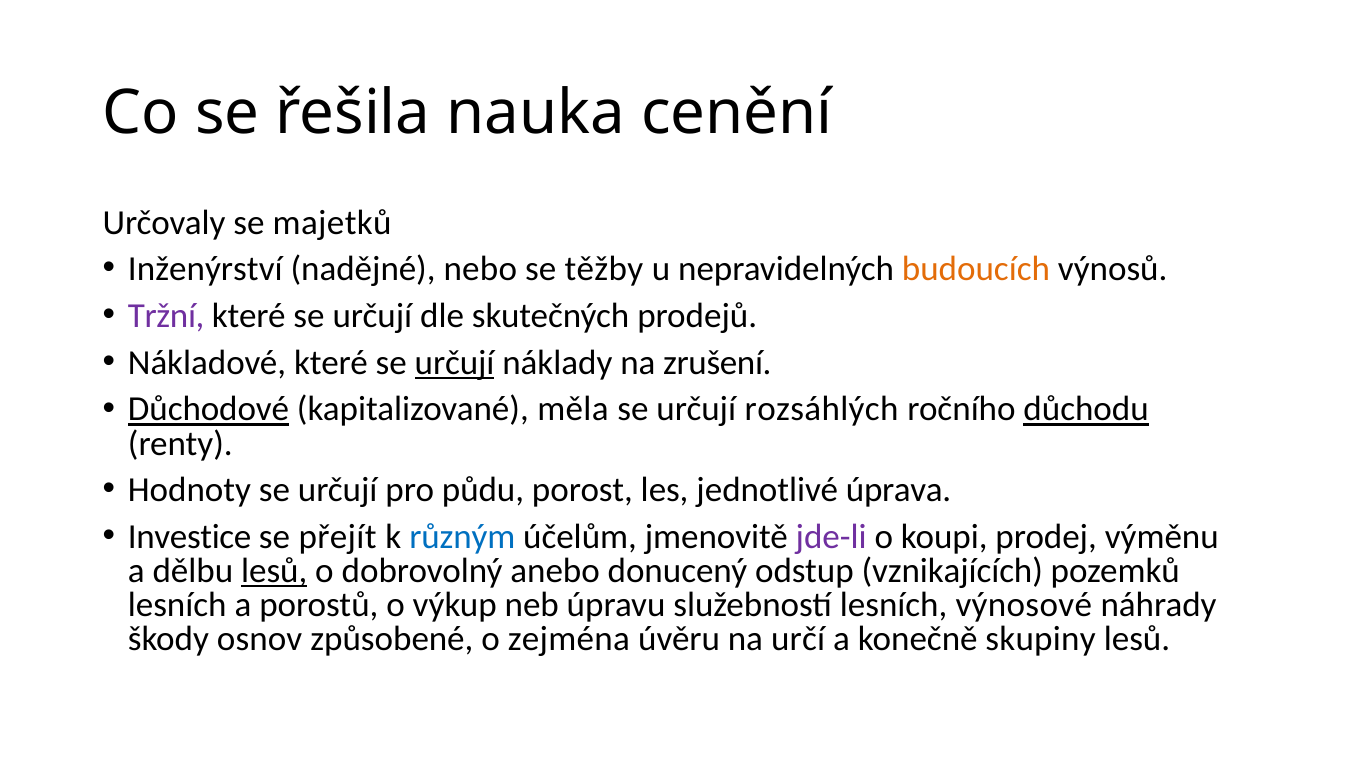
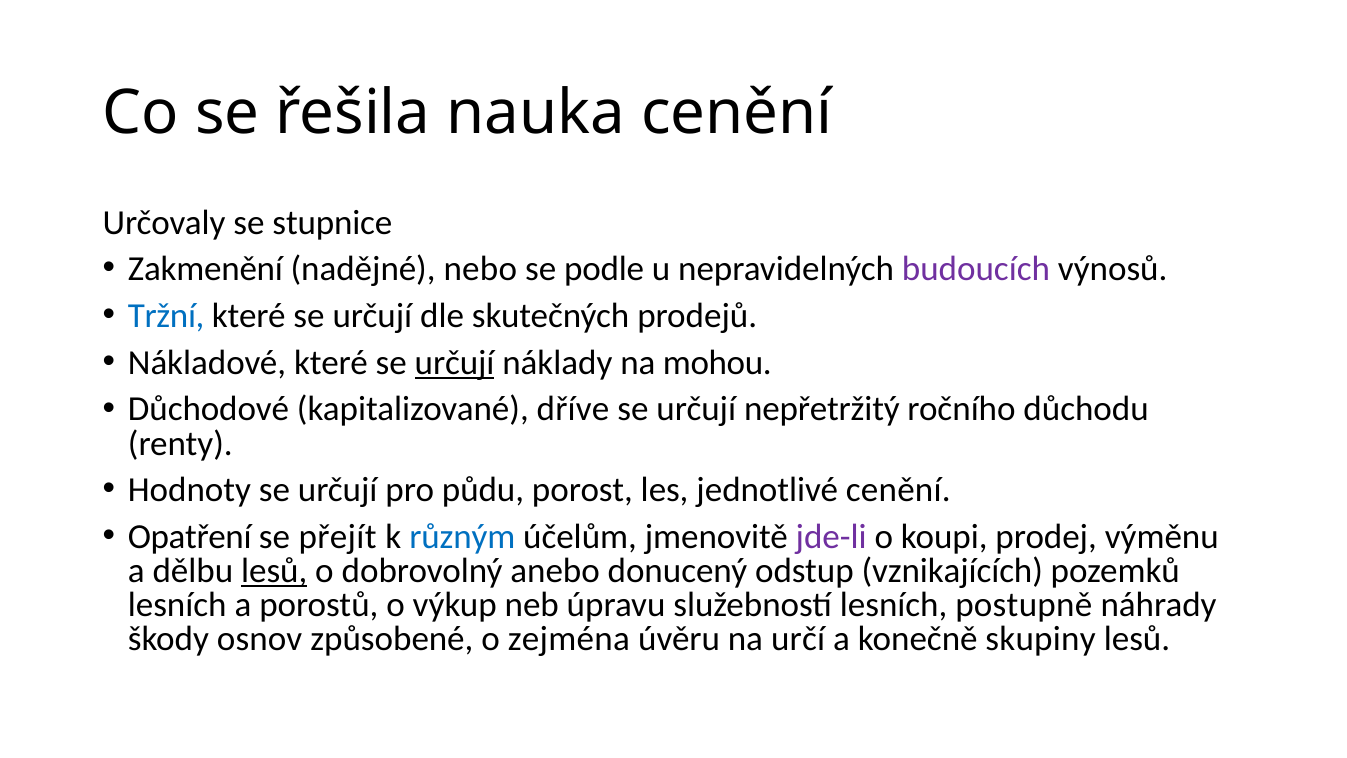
majetků: majetků -> stupnice (332, 222)
Inženýrství: Inženýrství -> Zakmenění (205, 269)
těžby: těžby -> podle (604, 269)
budoucích colour: orange -> purple (976, 269)
Tržní colour: purple -> blue (166, 316)
zrušení: zrušení -> mohou (717, 363)
Důchodové underline: present -> none (209, 409)
měla: měla -> dříve (573, 409)
rozsáhlých: rozsáhlých -> nepřetržitý (822, 409)
důchodu underline: present -> none (1086, 409)
jednotlivé úprava: úprava -> cenění (898, 490)
Investice: Investice -> Opatření (190, 537)
výnosové: výnosové -> postupně (1024, 605)
